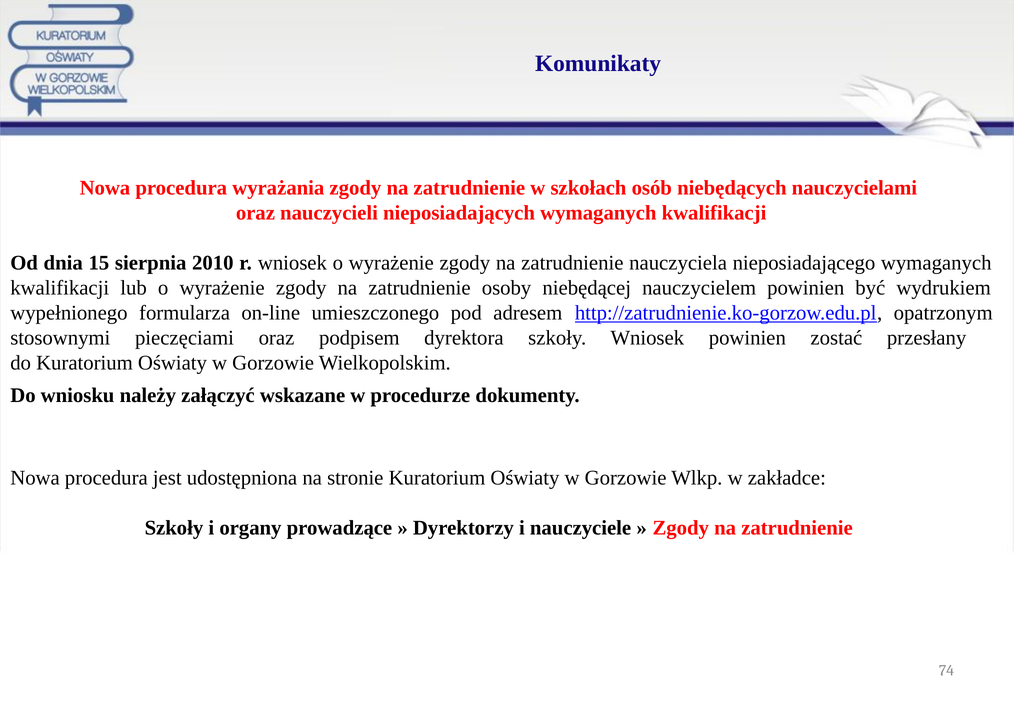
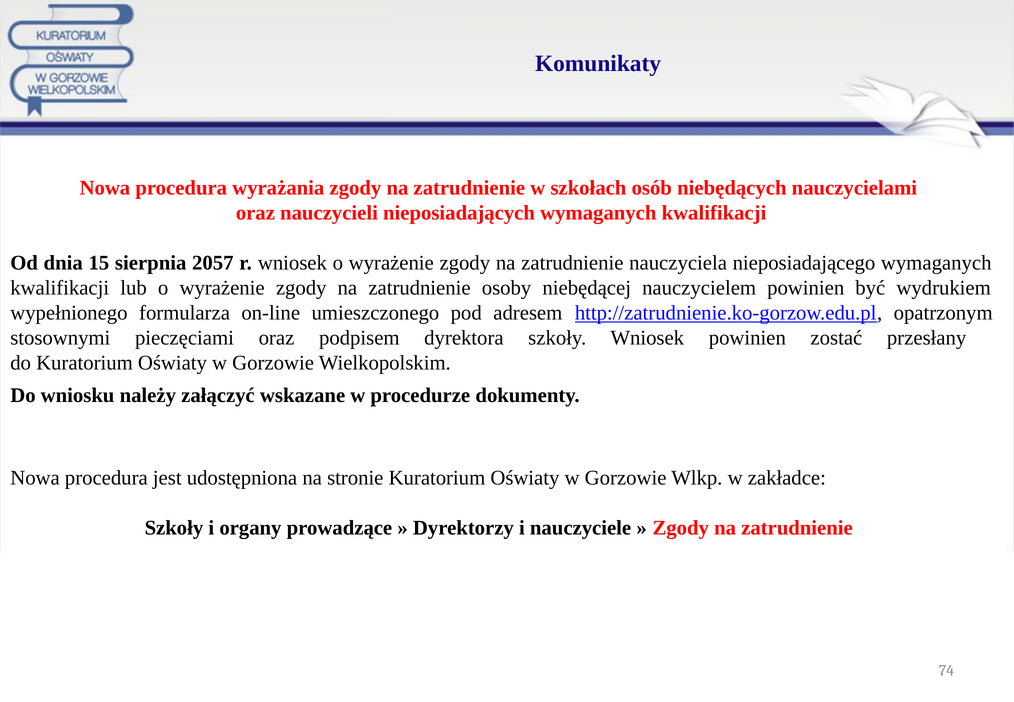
2010: 2010 -> 2057 (213, 263)
